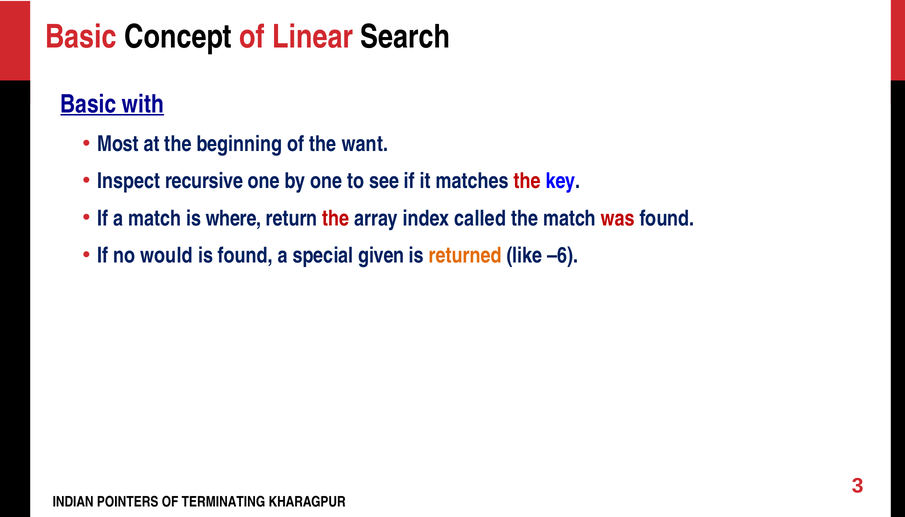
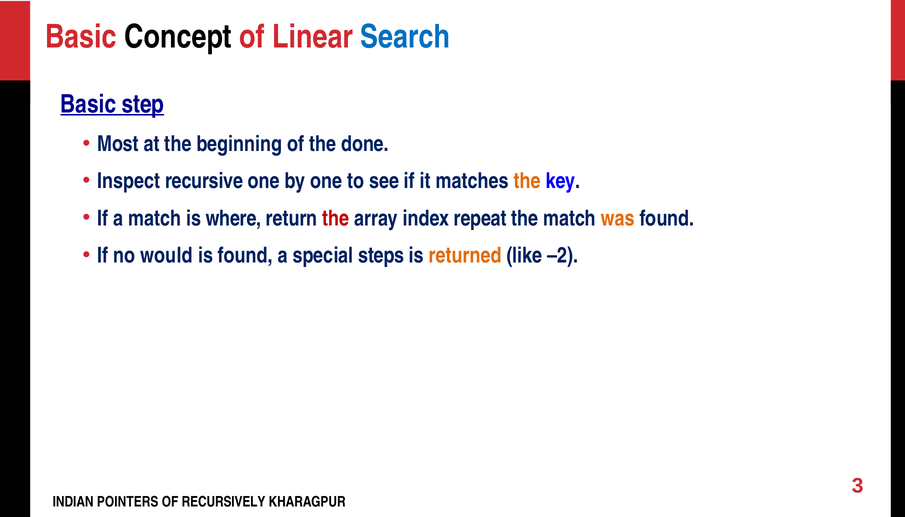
Search colour: black -> blue (405, 37)
with: with -> step (143, 104)
want: want -> done (365, 144)
the colour: red -> orange (527, 181)
called: called -> repeat (480, 219)
was colour: red -> orange (618, 219)
given: given -> steps (381, 256)
–6: –6 -> –2 (563, 256)
TERMINATING: TERMINATING -> RECURSIVELY (224, 502)
